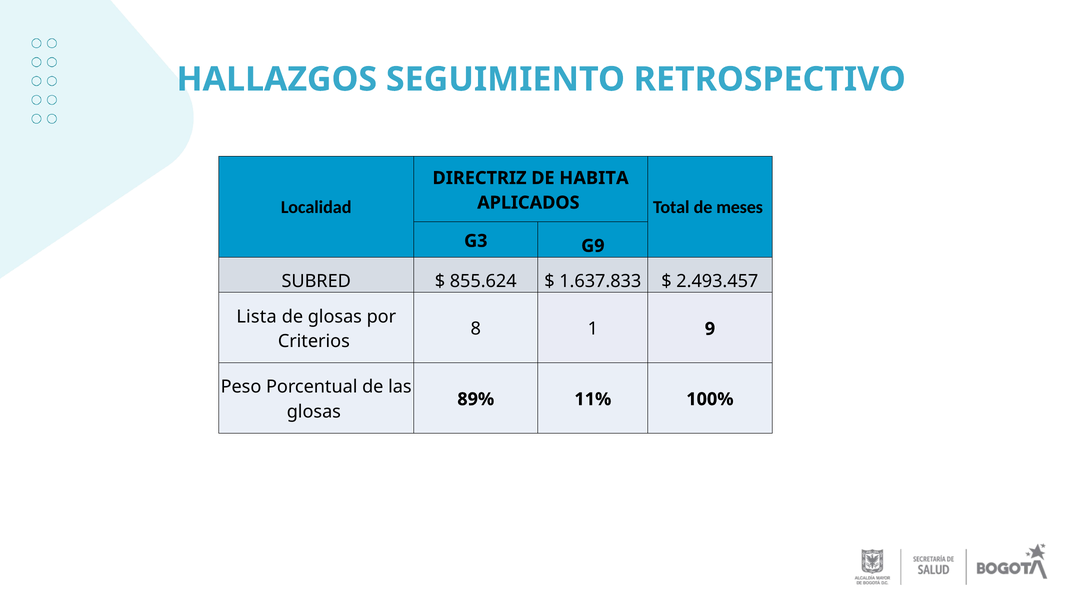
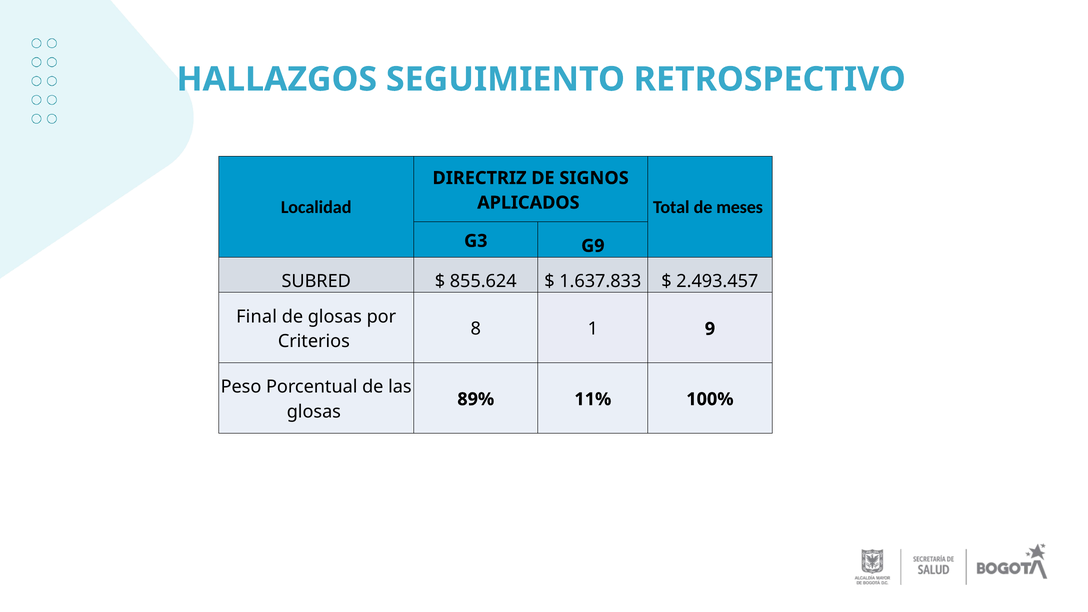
HABITA: HABITA -> SIGNOS (594, 178)
Lista: Lista -> Final (257, 317)
